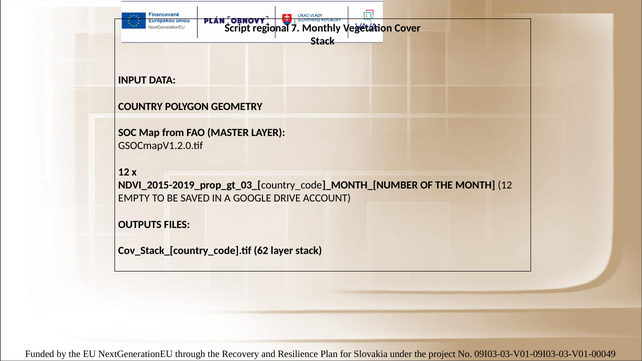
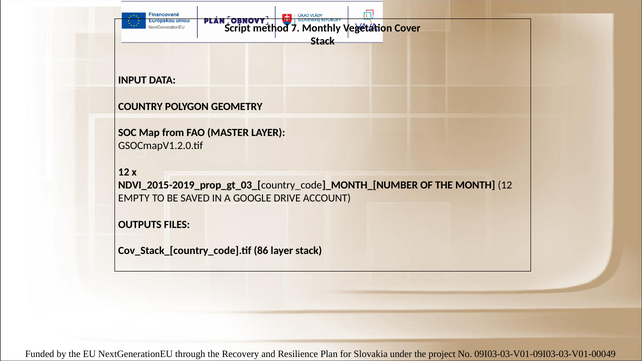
regional: regional -> method (271, 28)
62: 62 -> 86 (261, 251)
